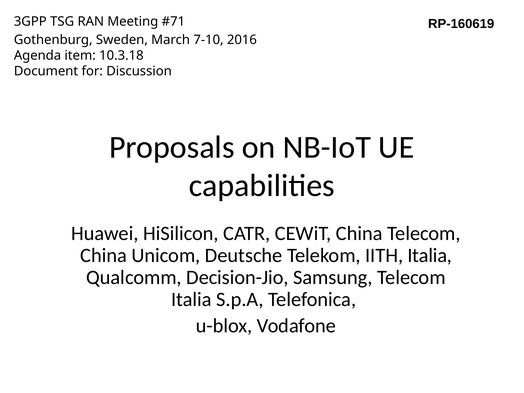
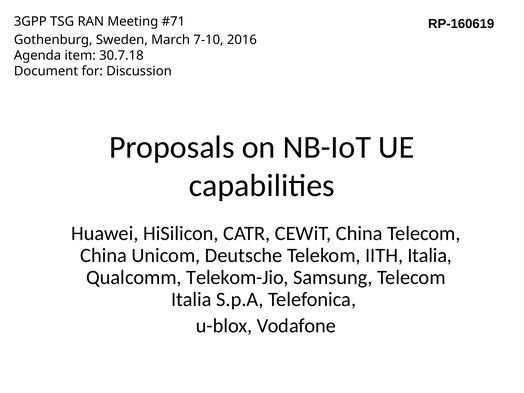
10.3.18: 10.3.18 -> 30.7.18 (121, 55)
Decision-Jio: Decision-Jio -> Telekom-Jio (237, 277)
